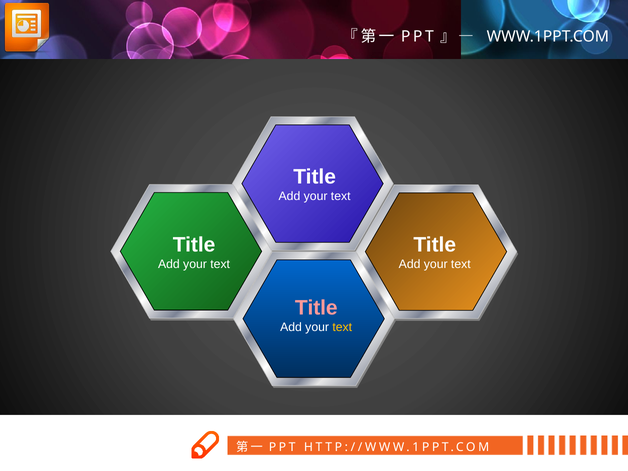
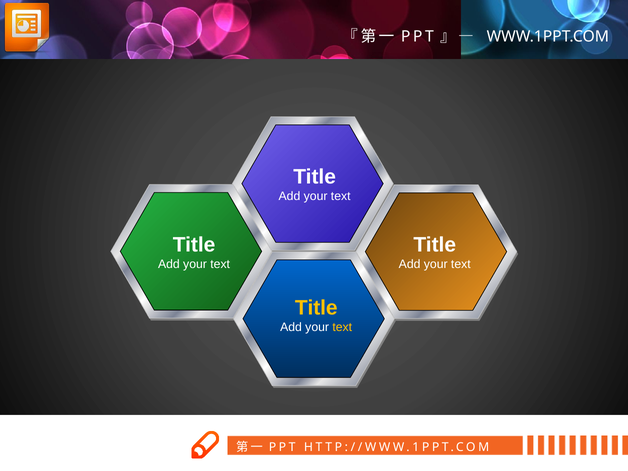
Title colour: pink -> yellow (316, 308)
